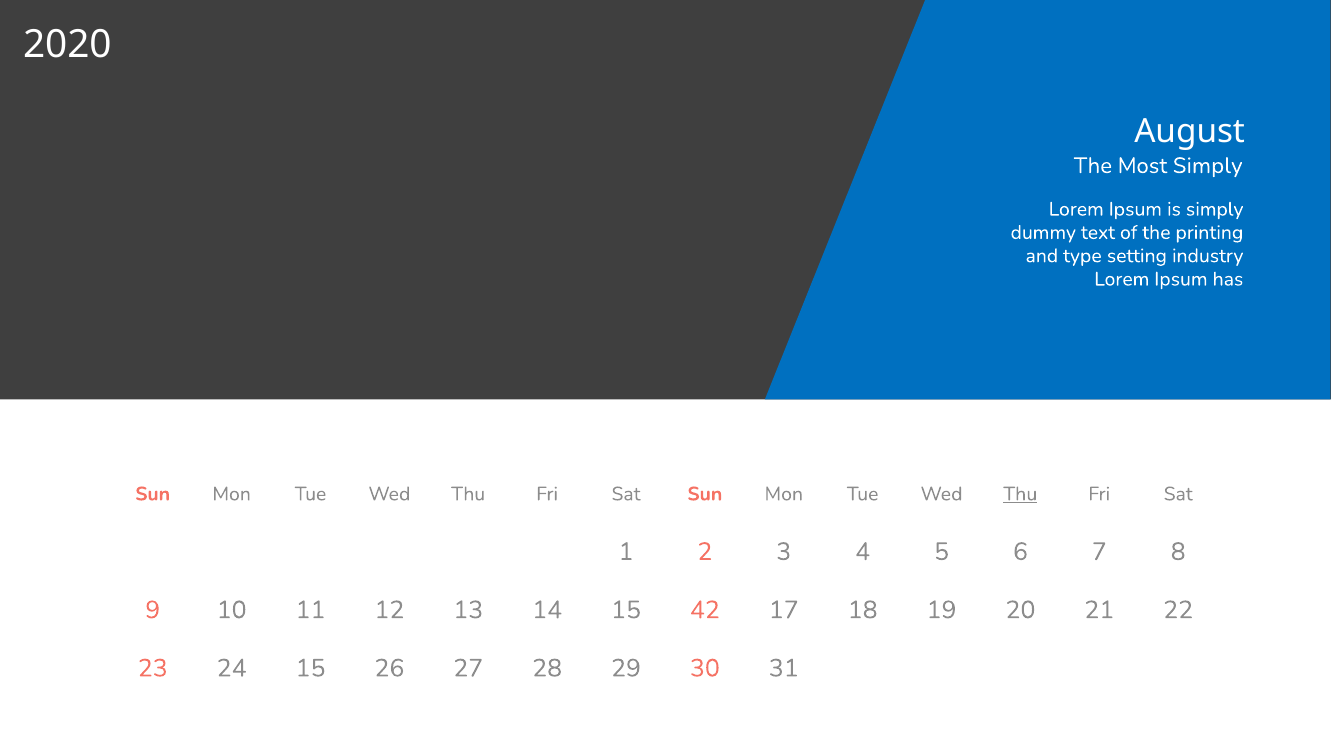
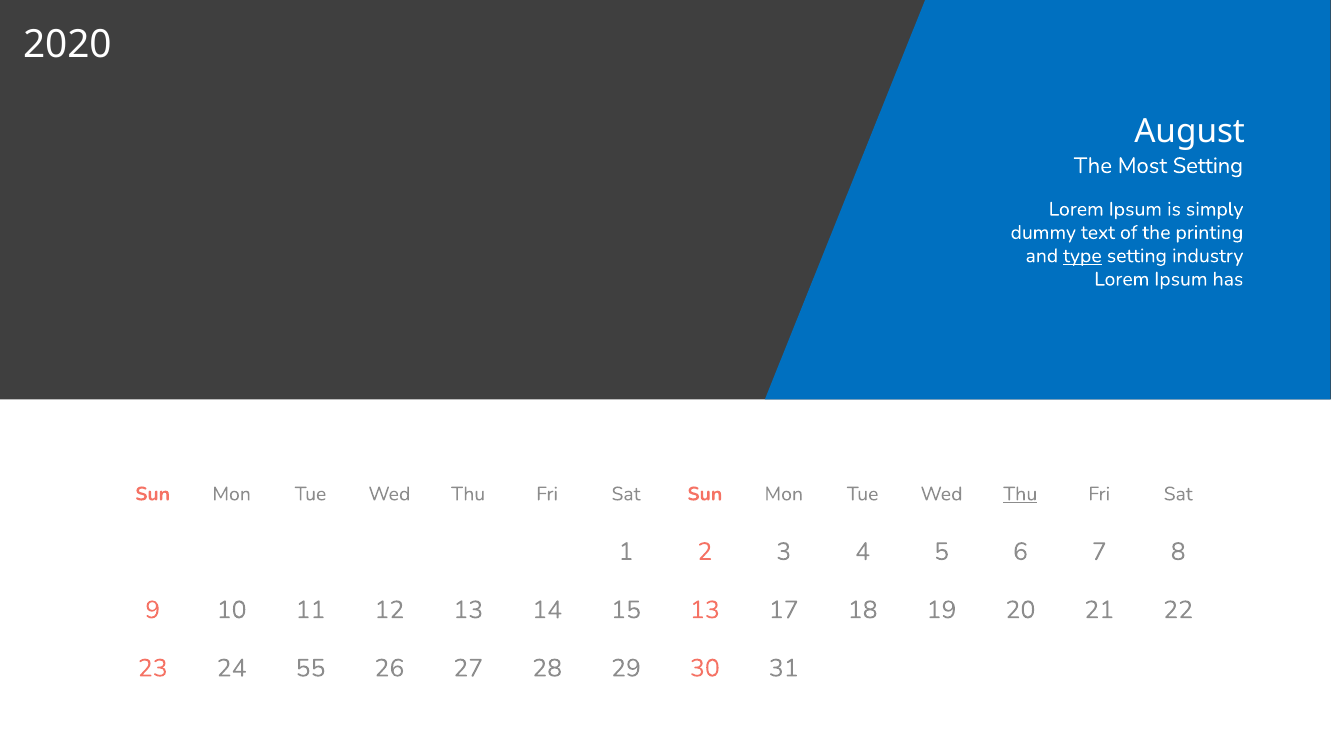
Most Simply: Simply -> Setting (1208, 166)
type underline: none -> present (1082, 256)
15 42: 42 -> 13 (705, 610)
24 15: 15 -> 55 (311, 668)
